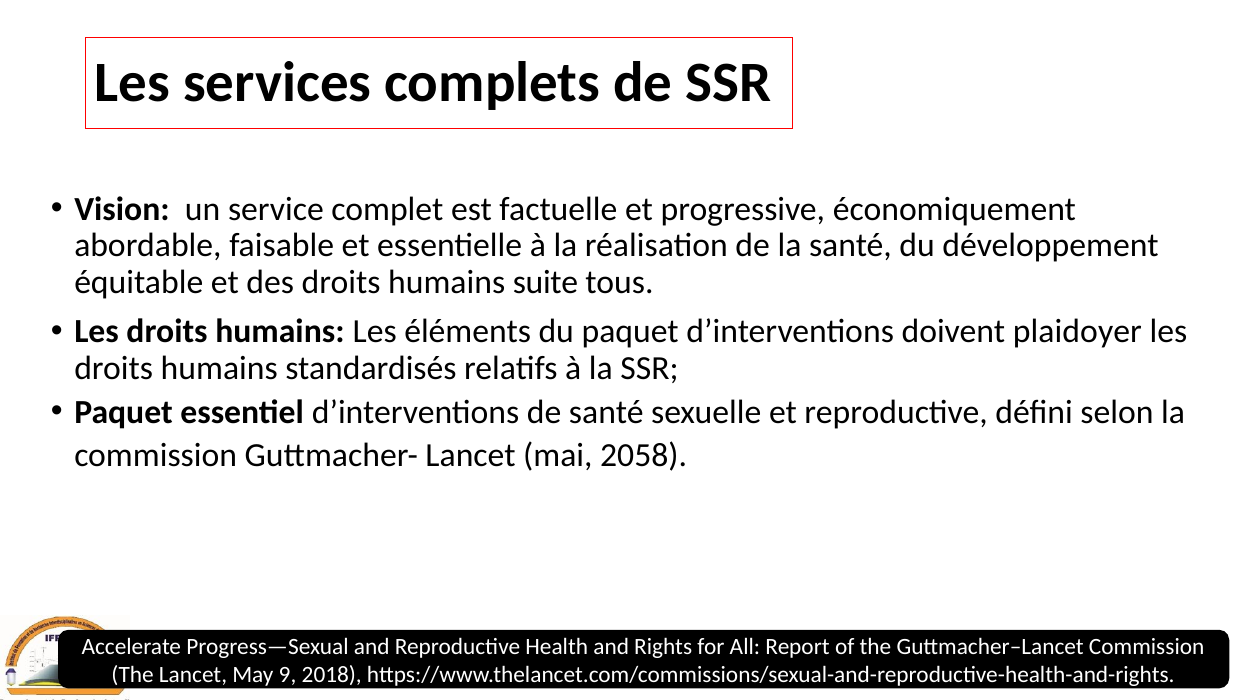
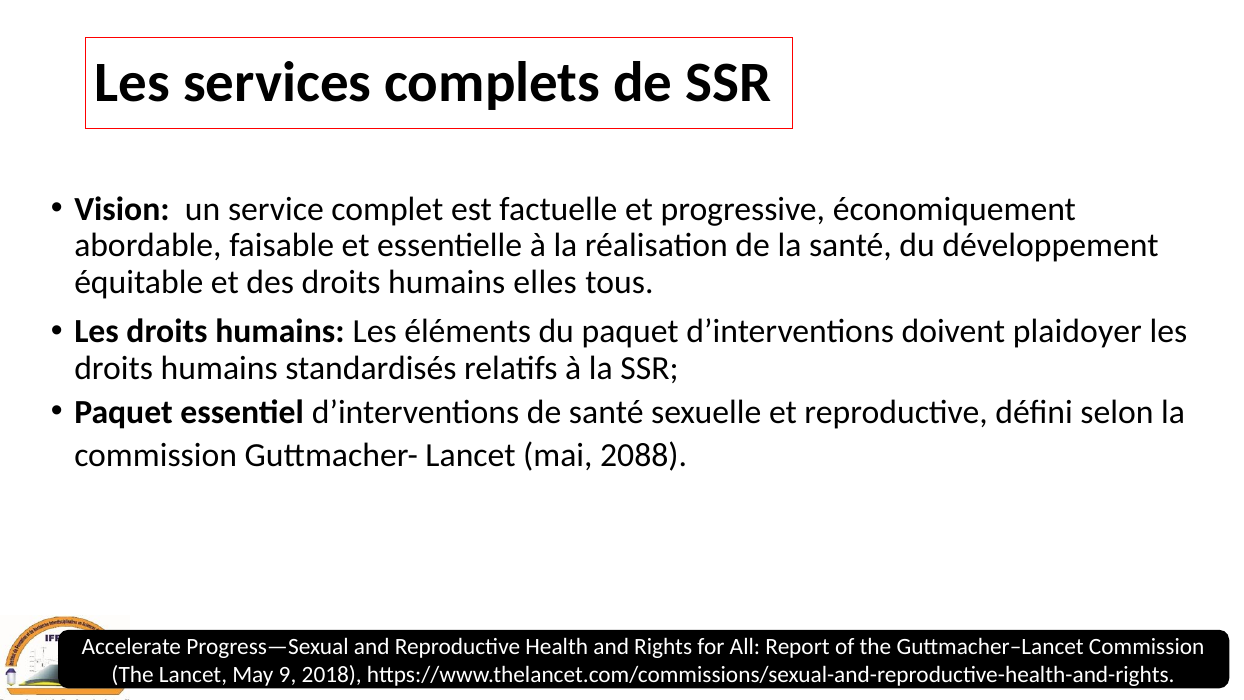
suite: suite -> elles (545, 282)
2058: 2058 -> 2088 (644, 455)
